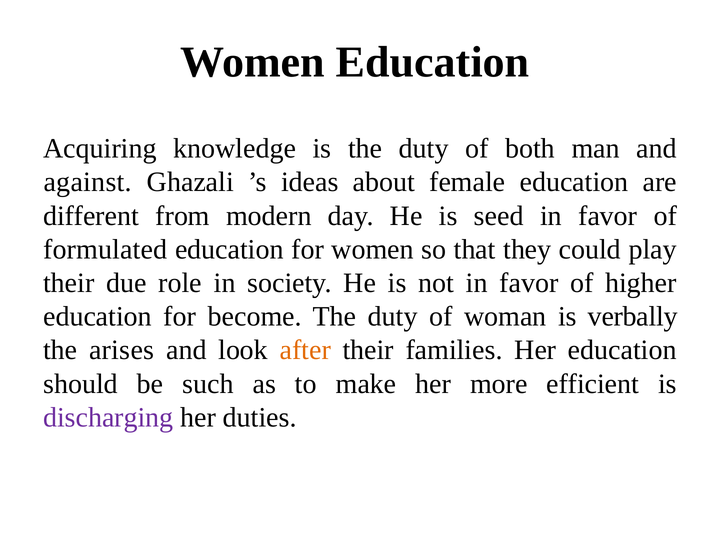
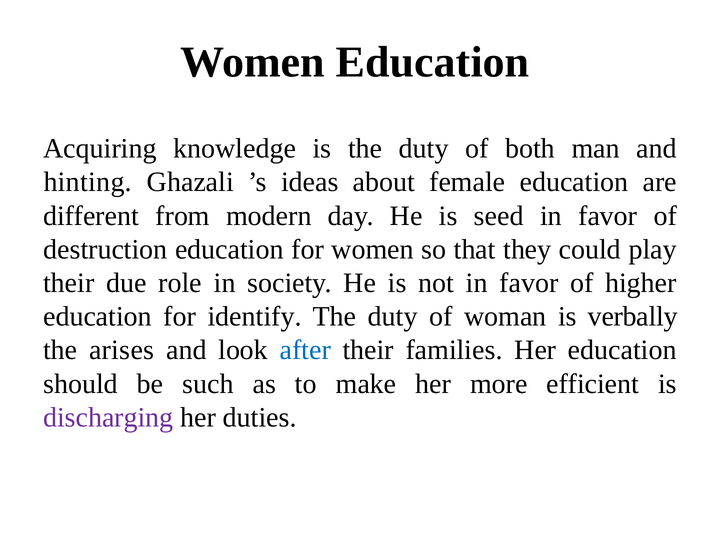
against: against -> hinting (88, 182)
formulated: formulated -> destruction (105, 249)
become: become -> identify (255, 316)
after colour: orange -> blue (305, 350)
